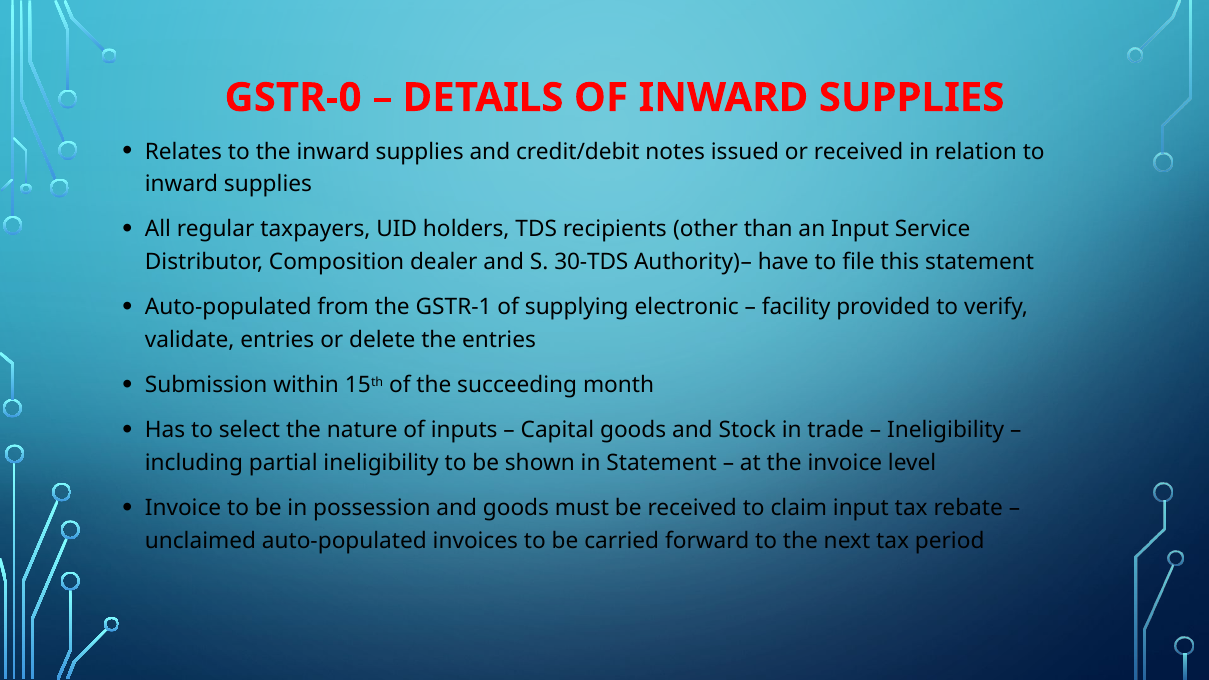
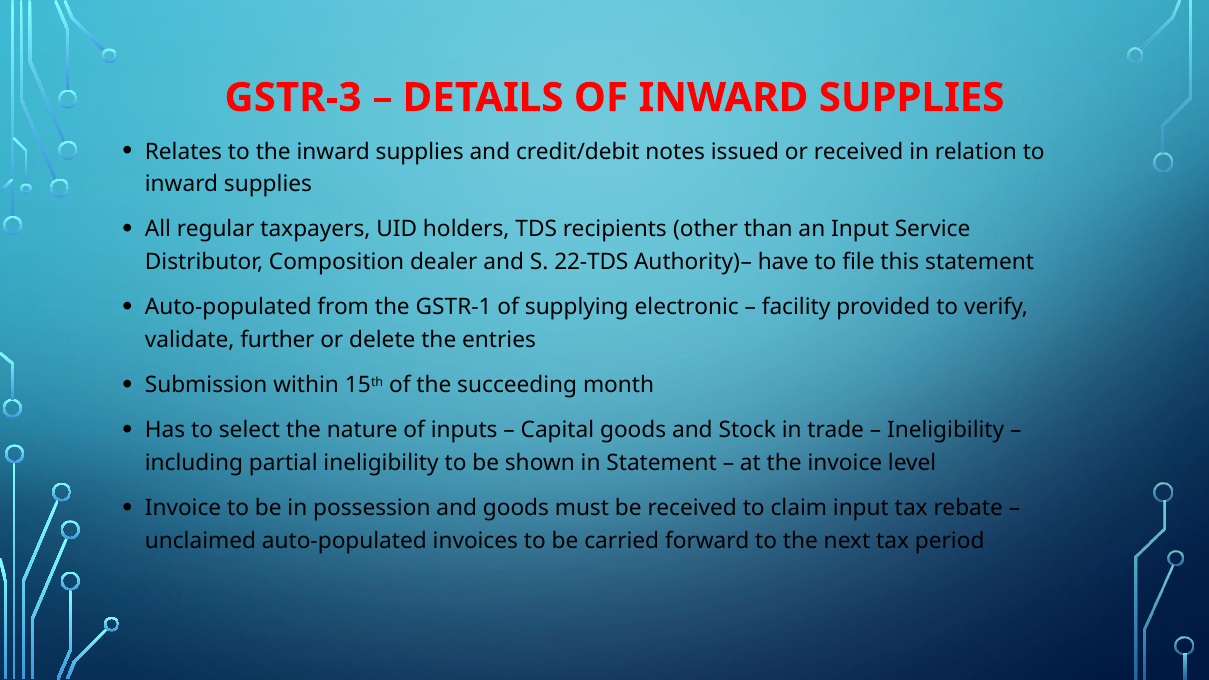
GSTR-0: GSTR-0 -> GSTR-3 (293, 98)
30-TDS: 30-TDS -> 22-TDS (591, 262)
validate entries: entries -> further (277, 340)
